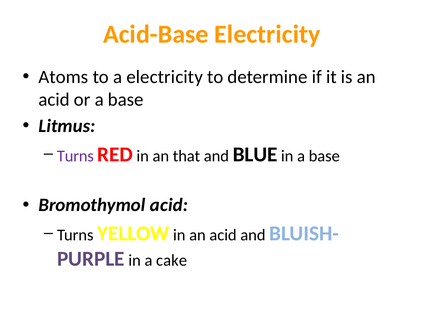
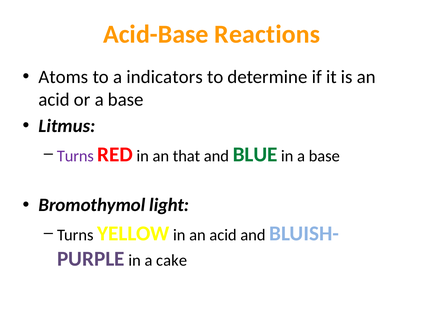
Acid-Base Electricity: Electricity -> Reactions (267, 34)
a electricity: electricity -> indicators (165, 77)
BLUE colour: black -> green (255, 154)
Bromothymol acid: acid -> light (169, 205)
